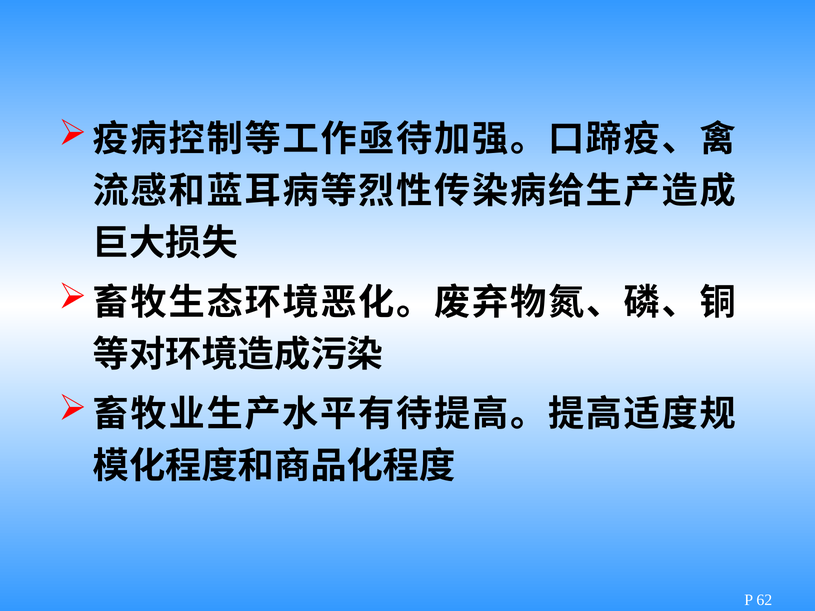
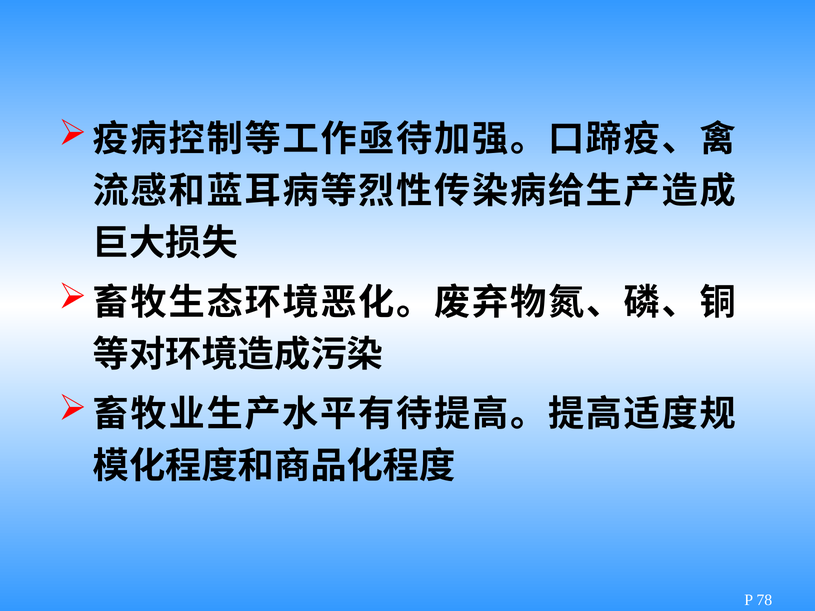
62: 62 -> 78 (764, 600)
